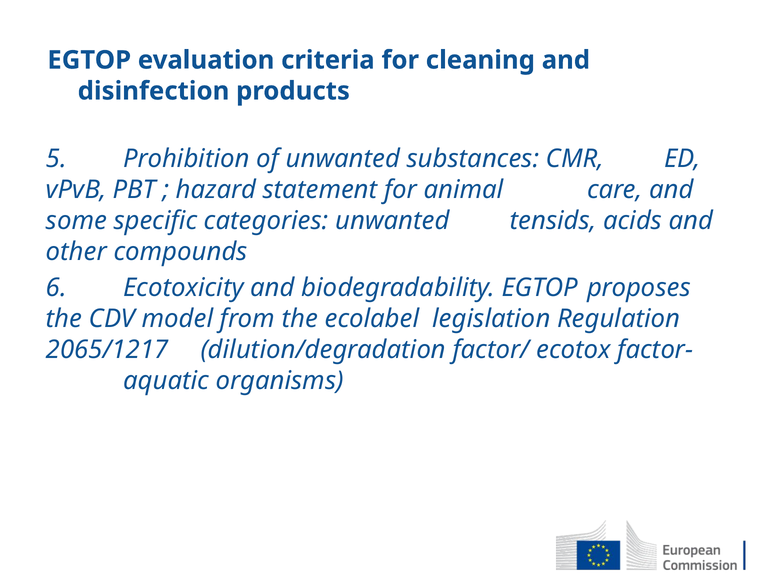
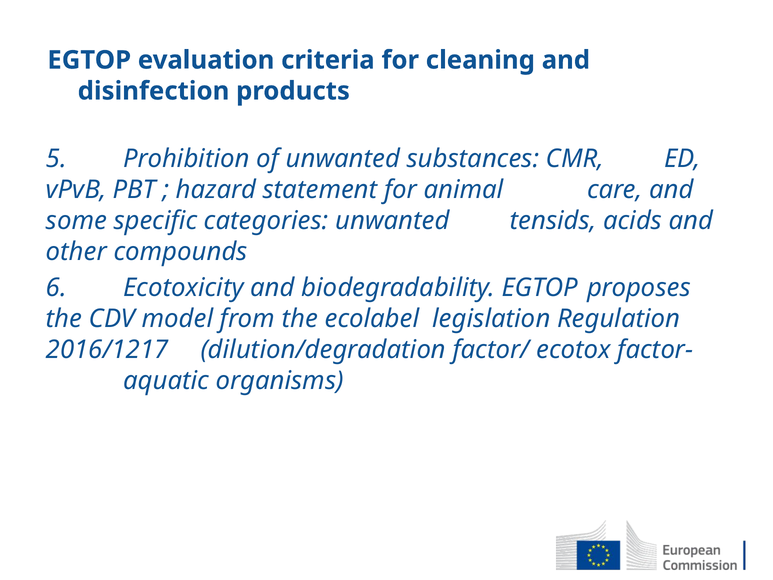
2065/1217: 2065/1217 -> 2016/1217 (107, 349)
